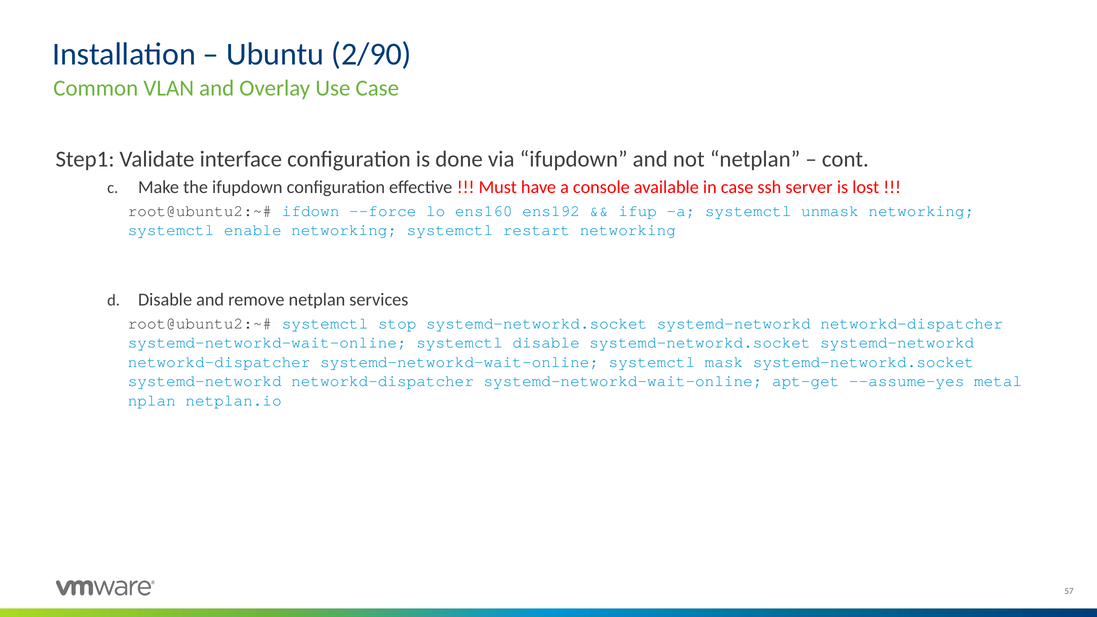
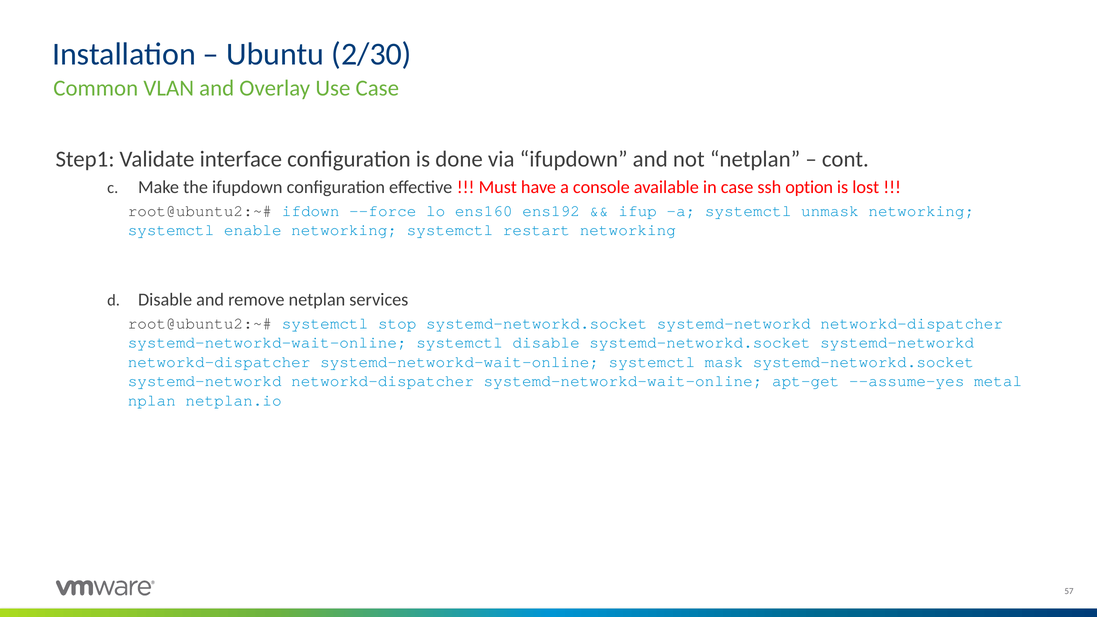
2/90: 2/90 -> 2/30 (371, 54)
server: server -> option (809, 187)
